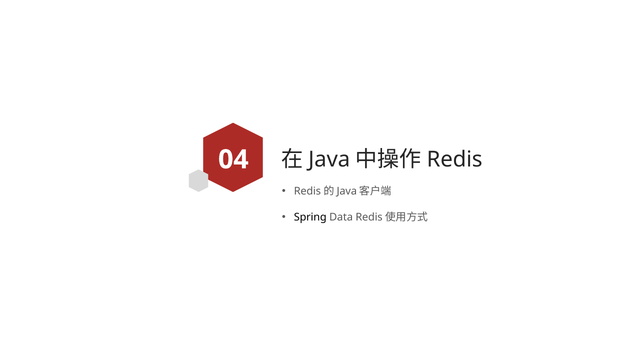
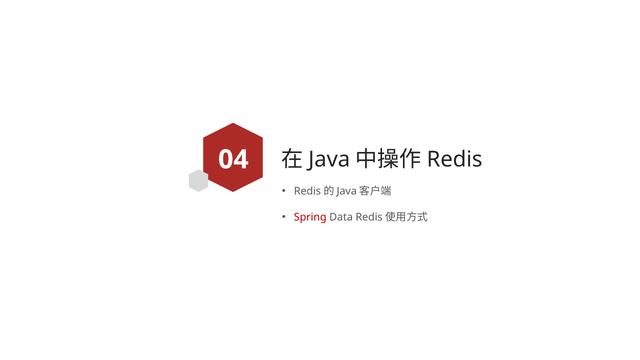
Spring colour: black -> red (310, 217)
